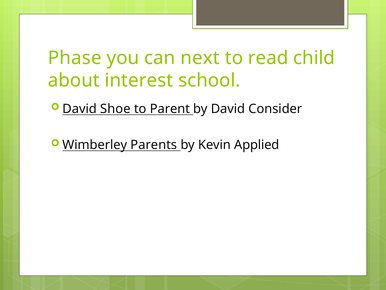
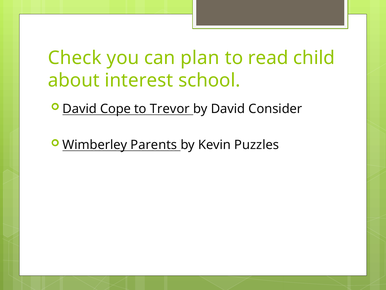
Phase: Phase -> Check (75, 58)
next: next -> plan (200, 58)
Shoe: Shoe -> Cope (115, 109)
Parent: Parent -> Trevor (170, 109)
Applied: Applied -> Puzzles (257, 145)
